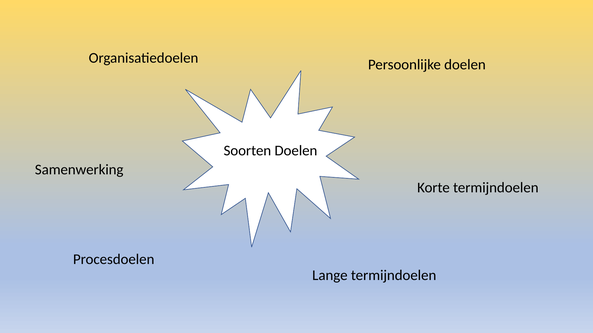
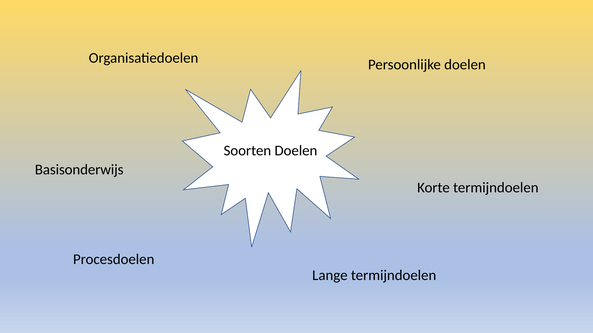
Samenwerking: Samenwerking -> Basisonderwijs (79, 170)
